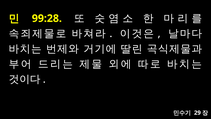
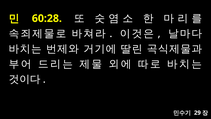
99:28: 99:28 -> 60:28 (47, 18)
